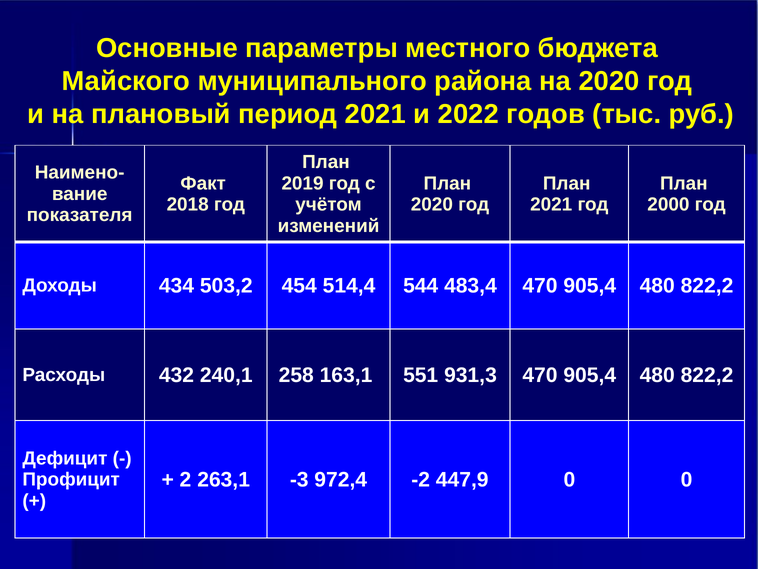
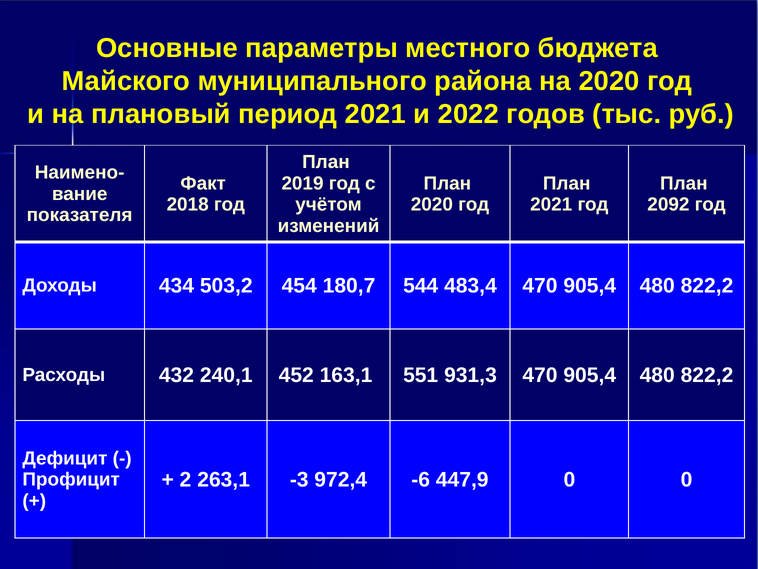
2000: 2000 -> 2092 (668, 204)
514,4: 514,4 -> 180,7 (349, 286)
258: 258 -> 452 (296, 375)
-2: -2 -> -6 (421, 479)
